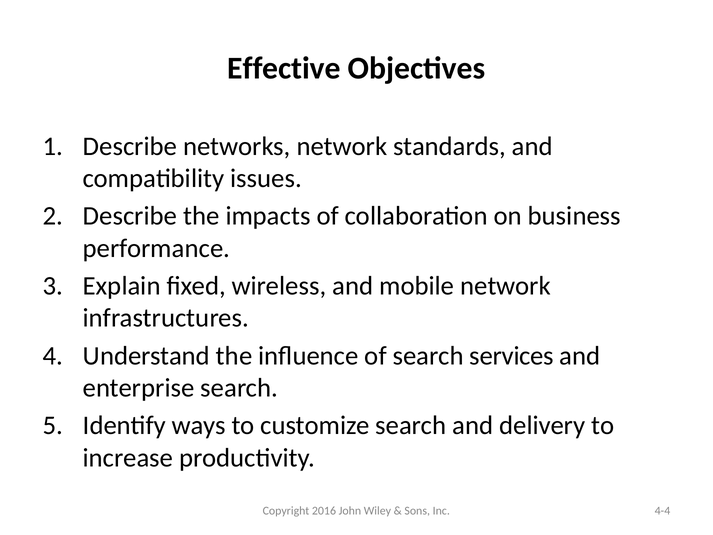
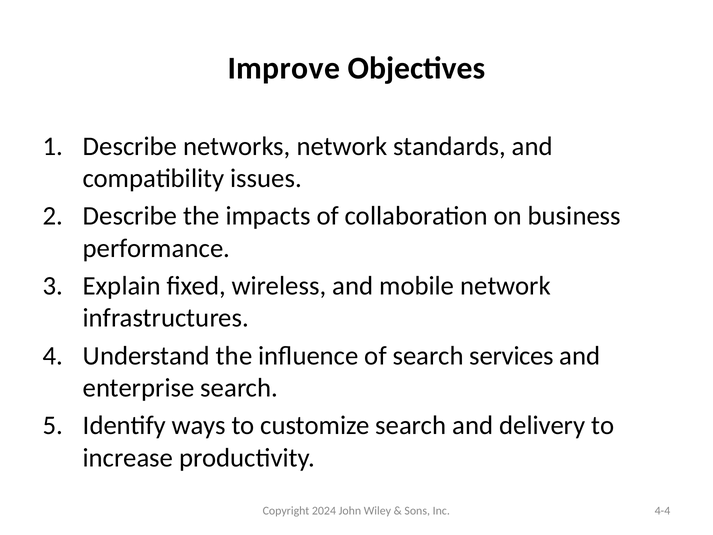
Effective: Effective -> Improve (284, 68)
2016: 2016 -> 2024 (324, 511)
